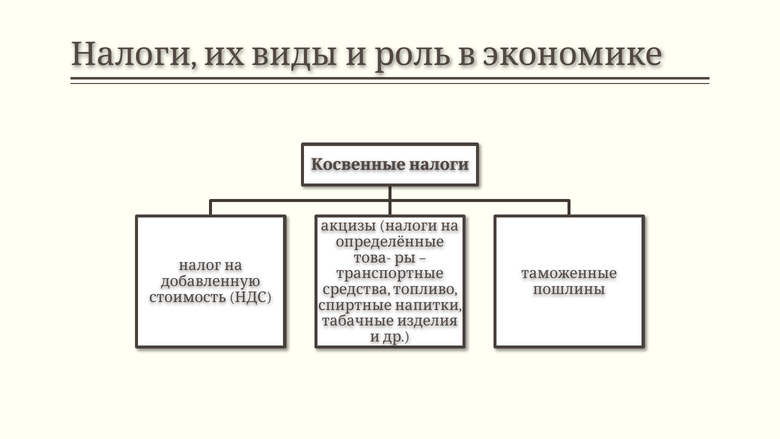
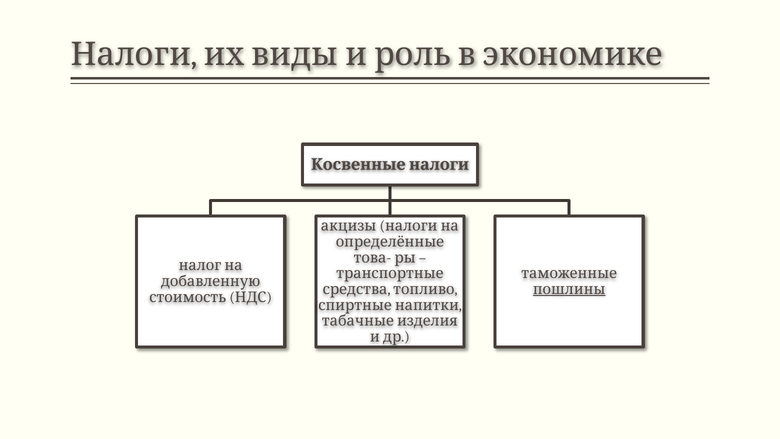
пошлины underline: none -> present (569, 289)
